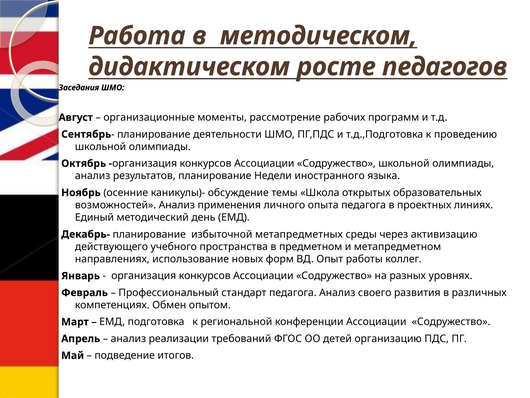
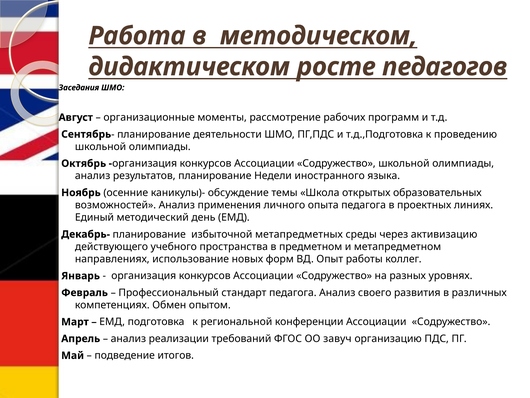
детей: детей -> завуч (337, 338)
